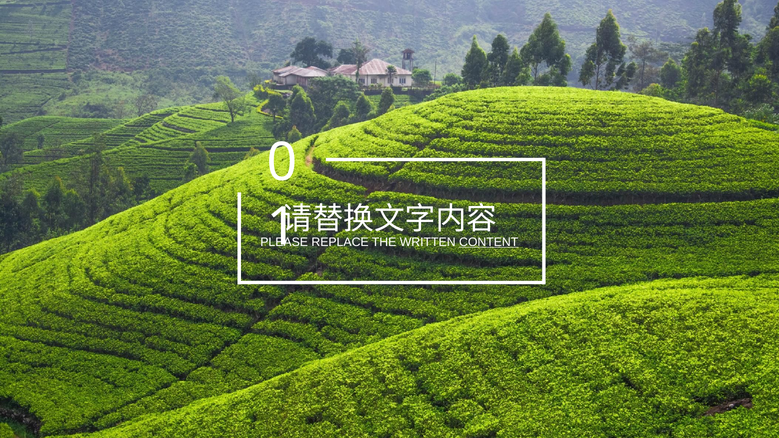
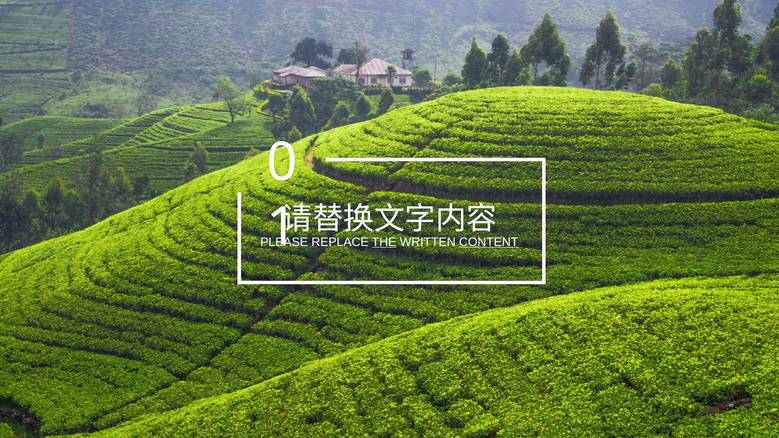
THE underline: none -> present (384, 242)
